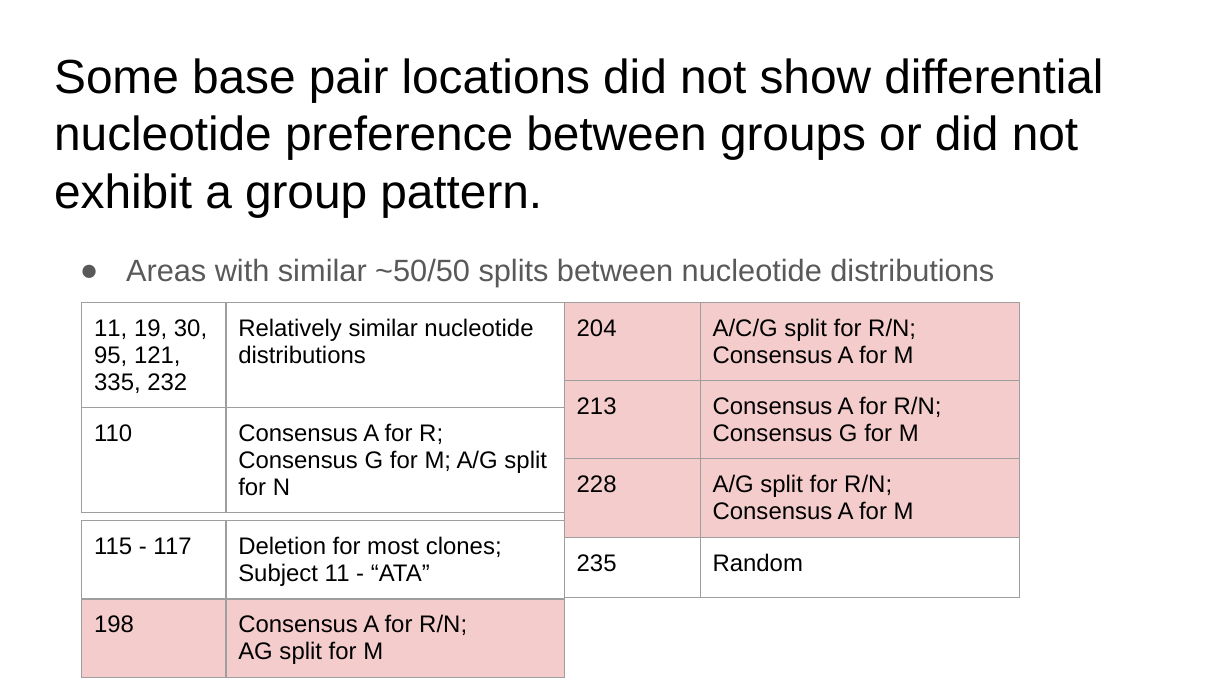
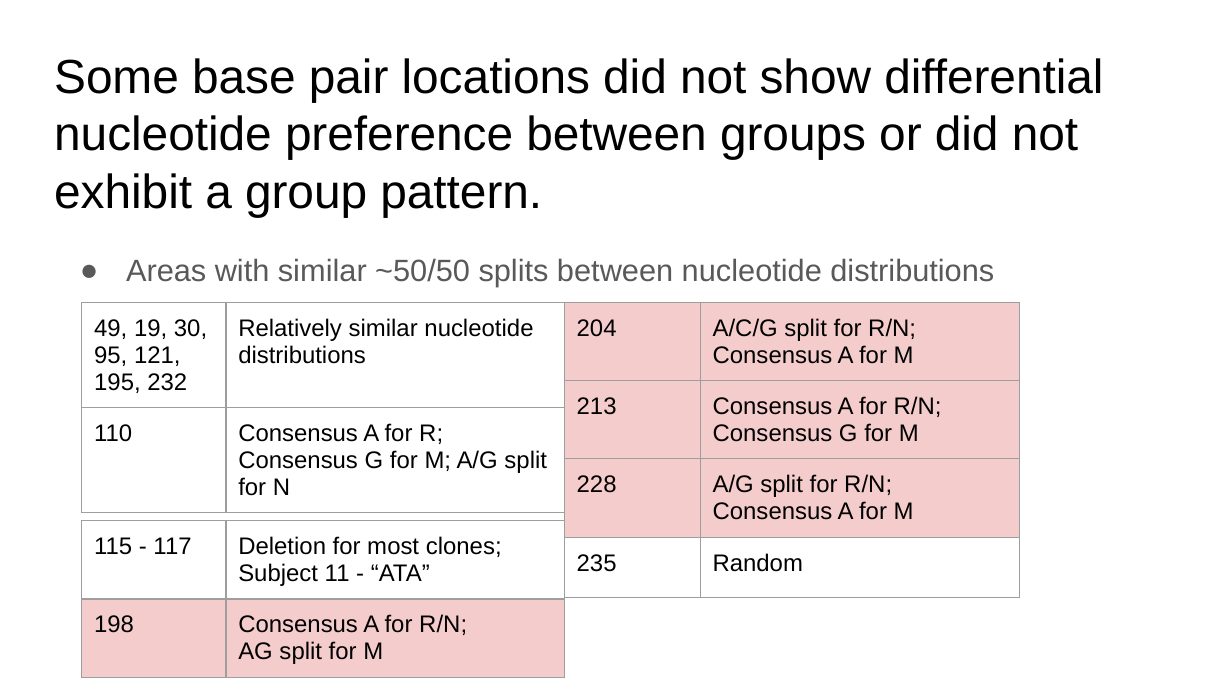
11: 11 -> 49 (111, 328)
335: 335 -> 195 (117, 382)
